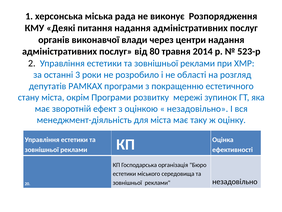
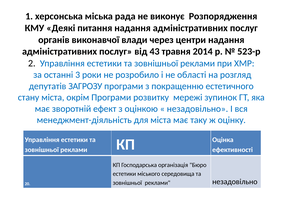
80: 80 -> 43 (155, 51)
РАМКАХ: РАМКАХ -> ЗАГРОЗУ (85, 86)
